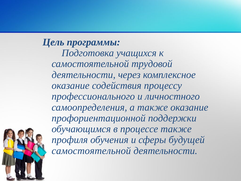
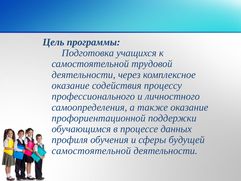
процессе также: также -> данных (176, 129)
